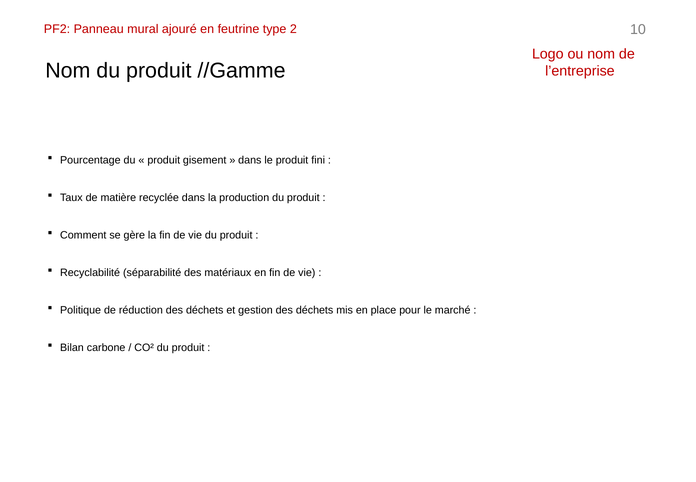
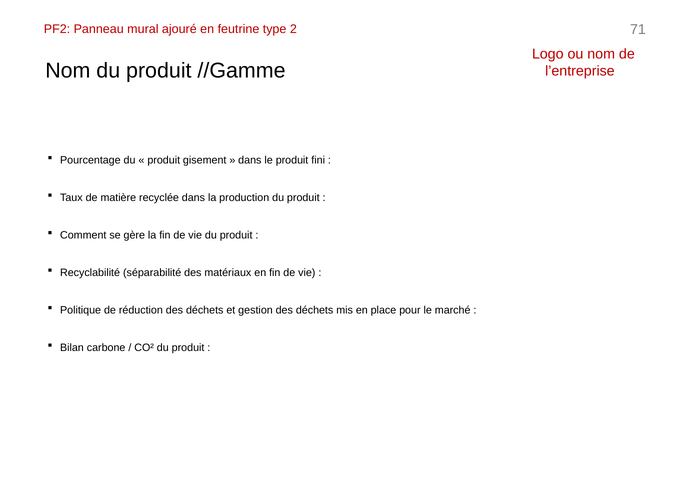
10: 10 -> 71 (638, 29)
